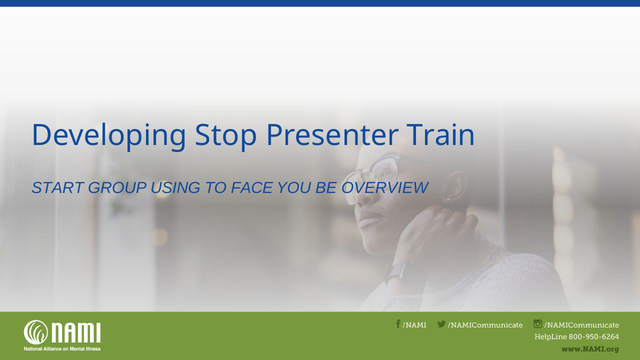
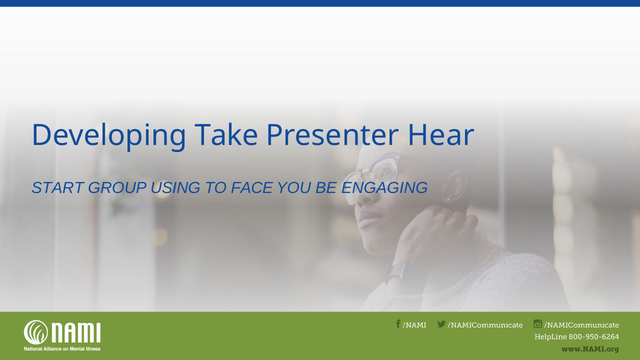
Stop: Stop -> Take (227, 135)
Train: Train -> Hear (441, 135)
OVERVIEW: OVERVIEW -> ENGAGING (385, 188)
